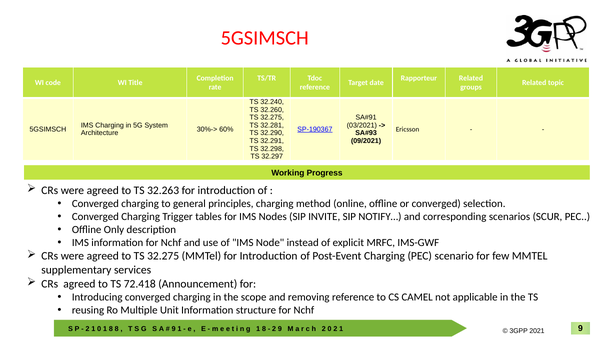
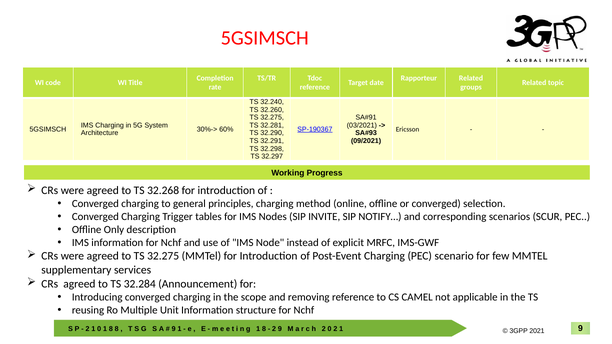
32.263: 32.263 -> 32.268 (163, 191)
72.418: 72.418 -> 32.284 (140, 284)
